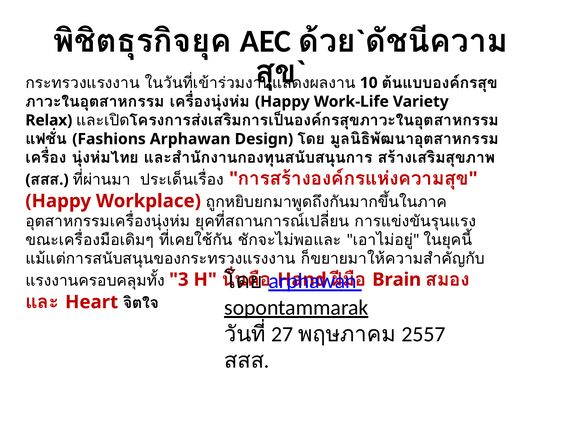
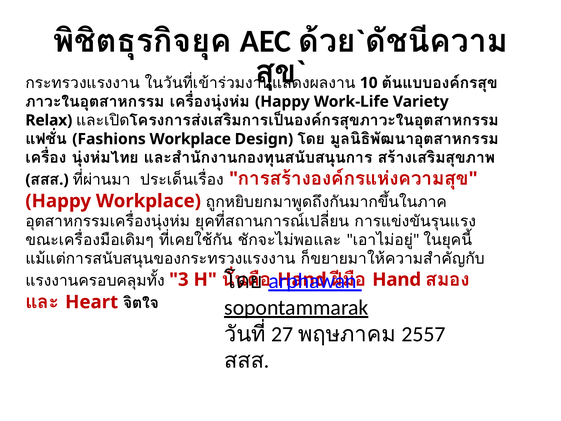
Fashions Arphawan: Arphawan -> Workplace (190, 139)
Brain: Brain -> Hand (397, 279)
